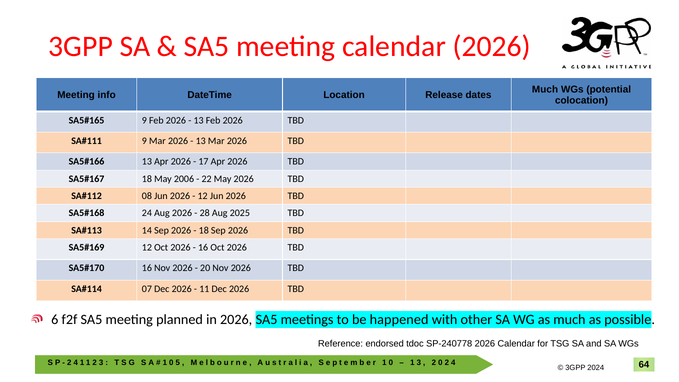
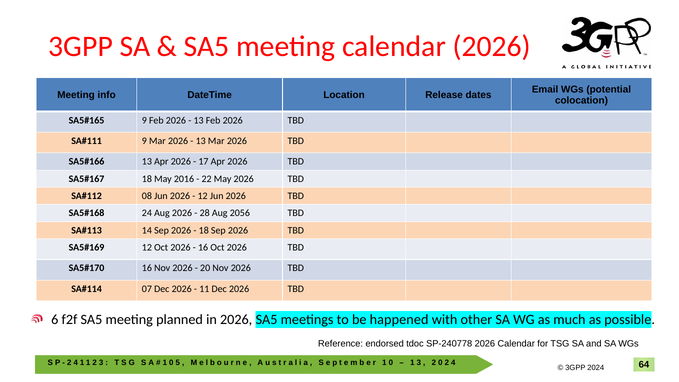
Much: Much -> Email (545, 90)
2006: 2006 -> 2016 (184, 179)
2025: 2025 -> 2056 (240, 213)
